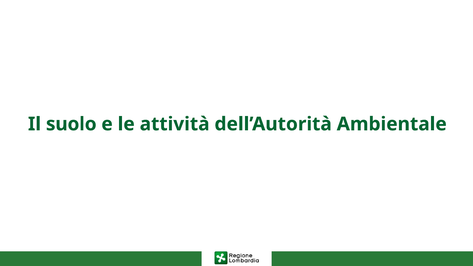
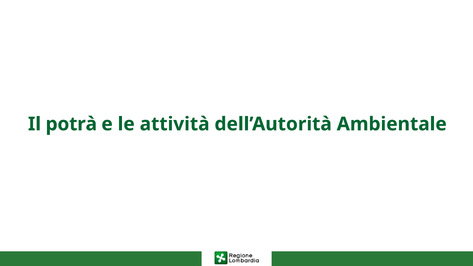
suolo: suolo -> potrà (71, 124)
